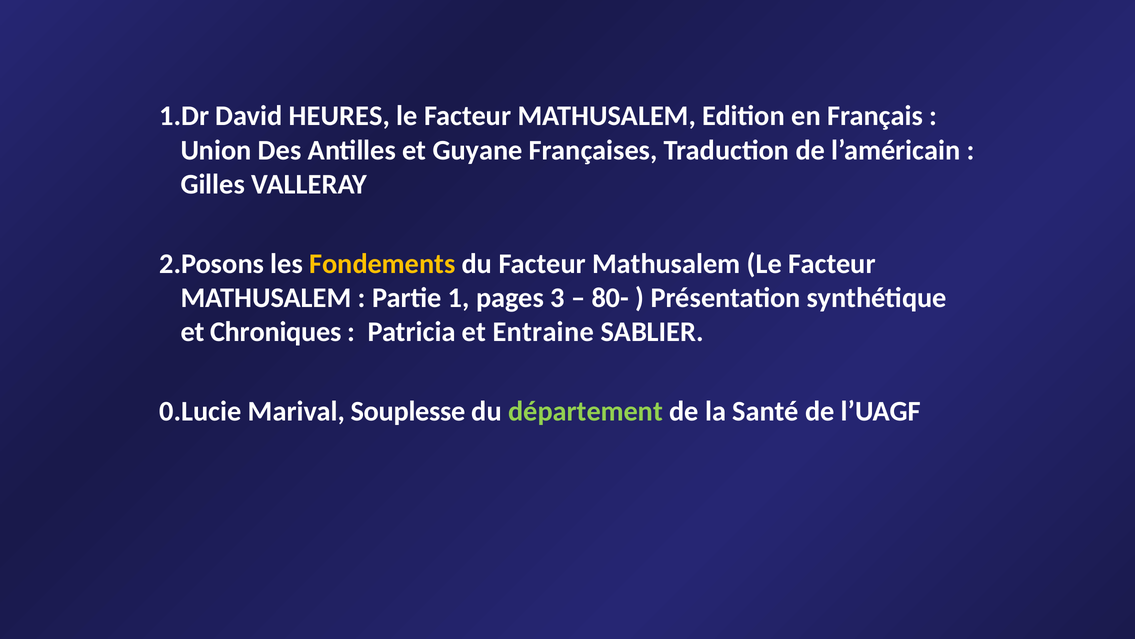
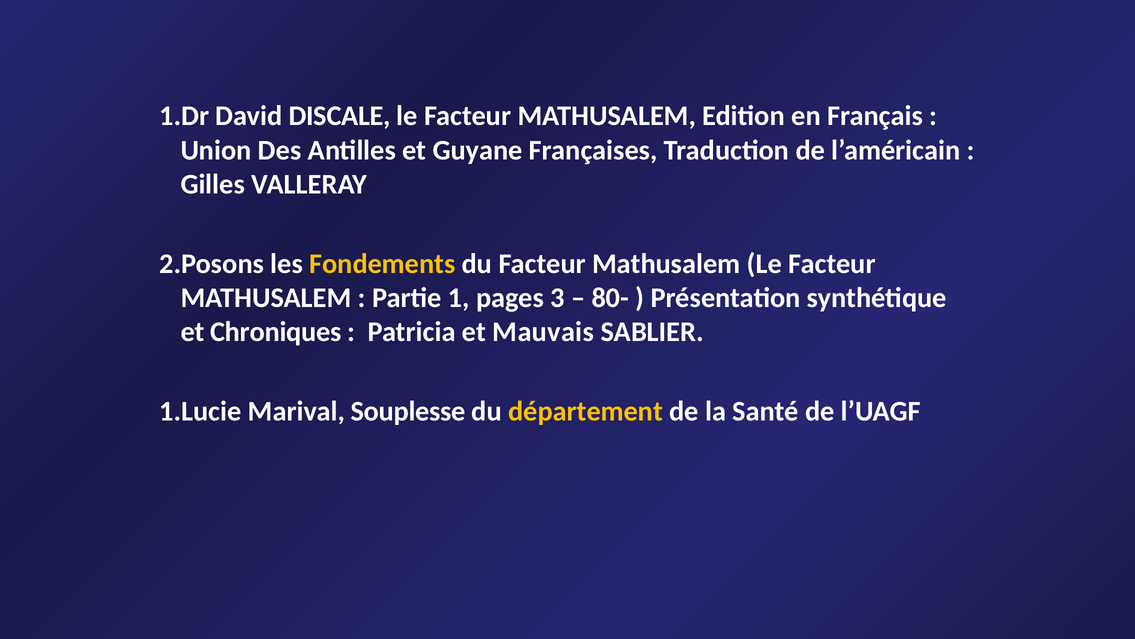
HEURES: HEURES -> DISCALE (340, 116)
Entraine: Entraine -> Mauvais (543, 332)
0.Lucie: 0.Lucie -> 1.Lucie (200, 411)
département colour: light green -> yellow (586, 411)
